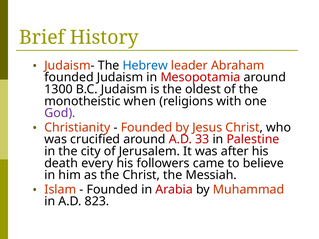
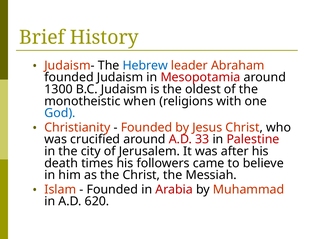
God colour: purple -> blue (60, 113)
every: every -> times (97, 163)
823: 823 -> 620 (97, 202)
